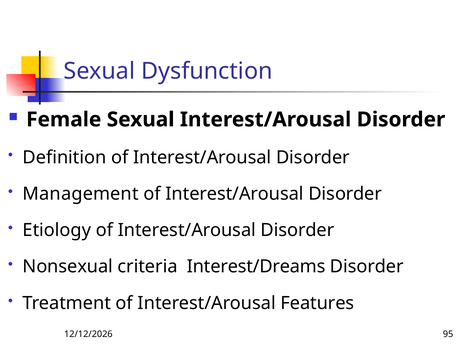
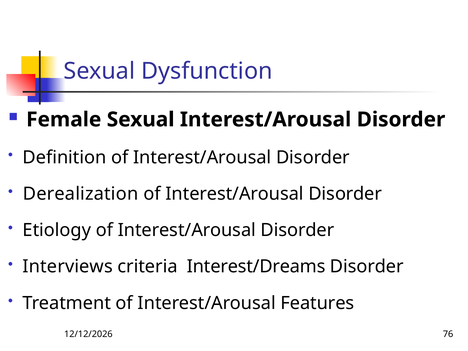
Management: Management -> Derealization (81, 194)
Nonsexual: Nonsexual -> Interviews (68, 267)
95: 95 -> 76 (448, 334)
